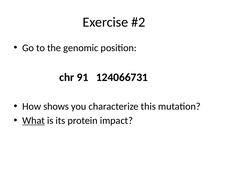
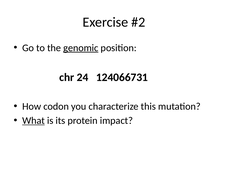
genomic underline: none -> present (81, 48)
91: 91 -> 24 (83, 77)
shows: shows -> codon (56, 106)
